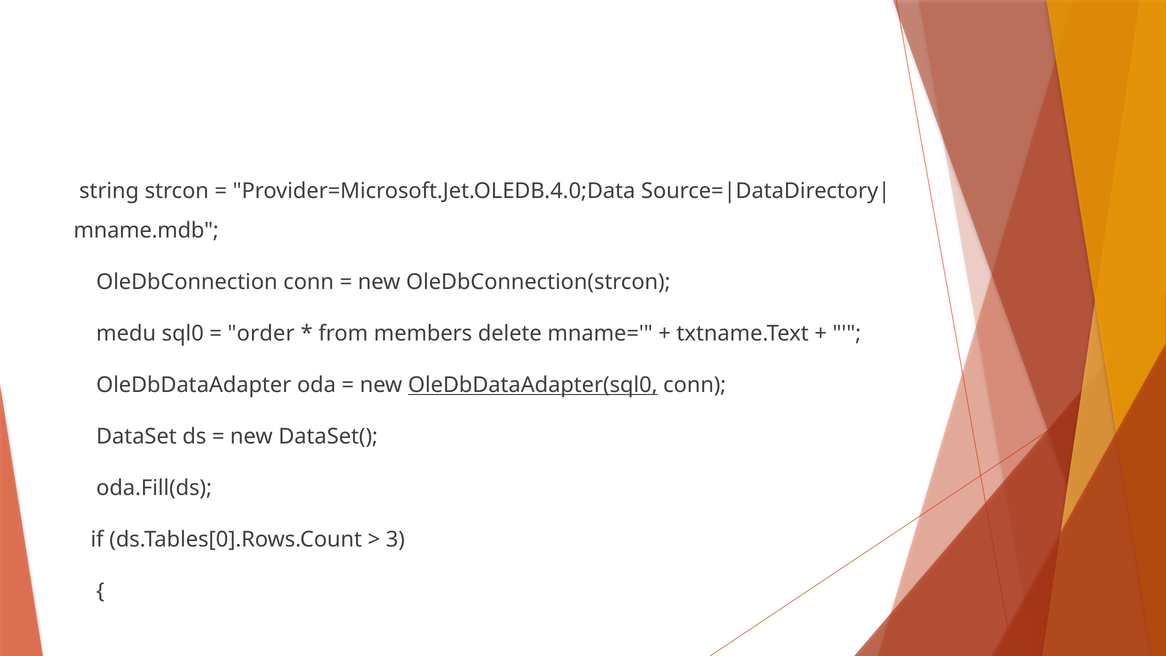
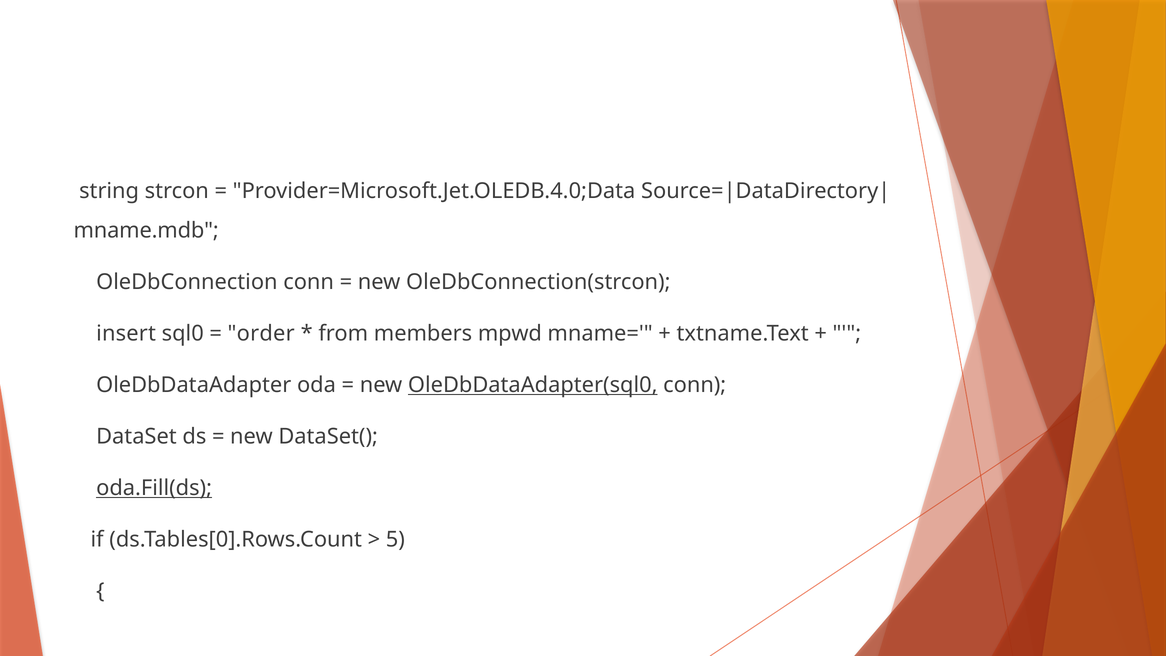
medu: medu -> insert (126, 333)
delete: delete -> mpwd (510, 333)
oda.Fill(ds underline: none -> present (154, 488)
3: 3 -> 5 (395, 540)
